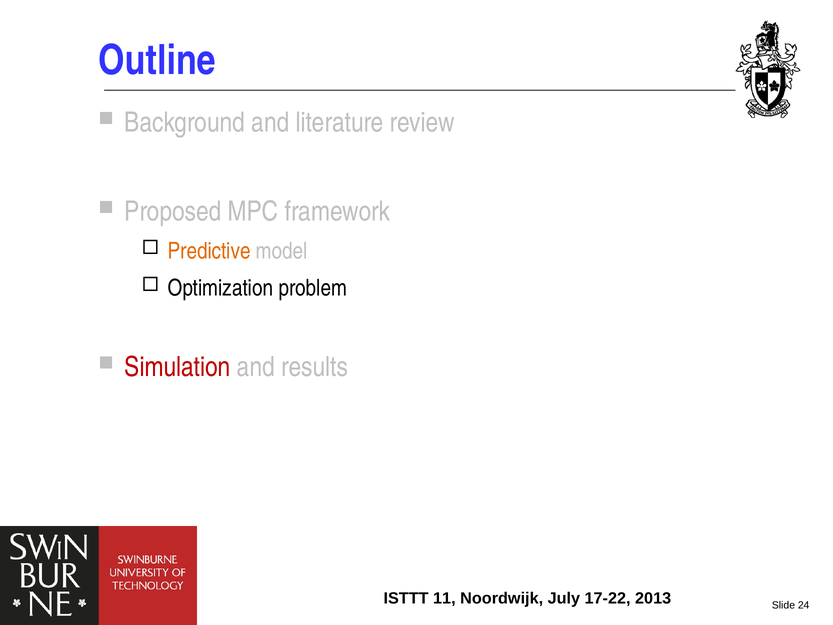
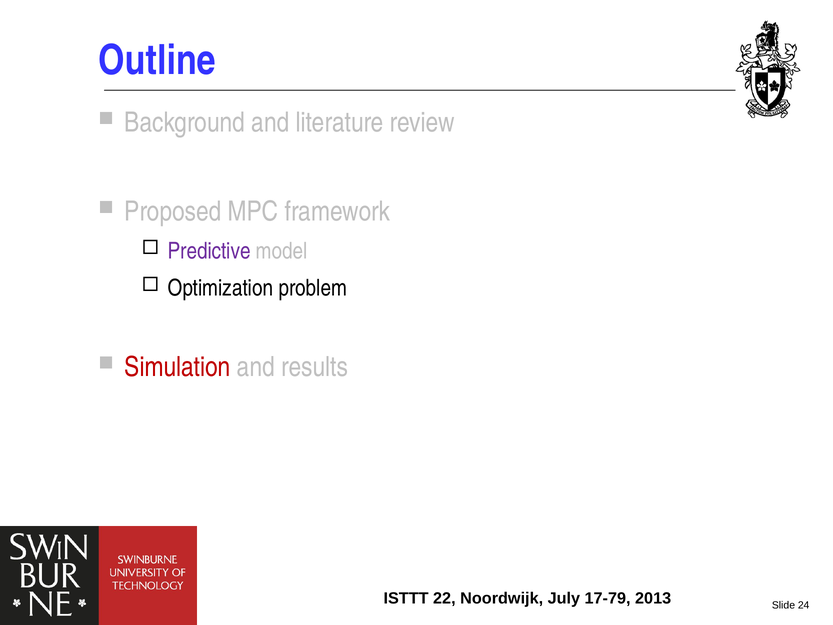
Predictive colour: orange -> purple (209, 251)
11: 11 -> 22 (444, 598)
17-22: 17-22 -> 17-79 (608, 598)
